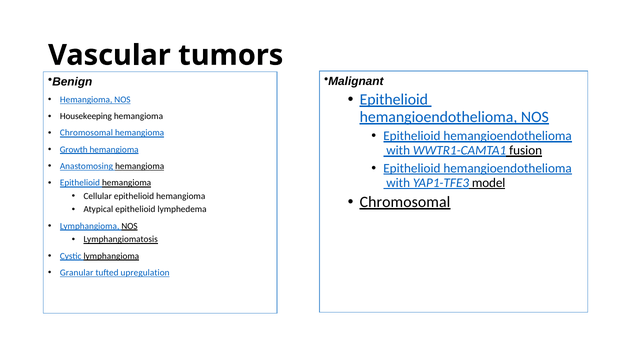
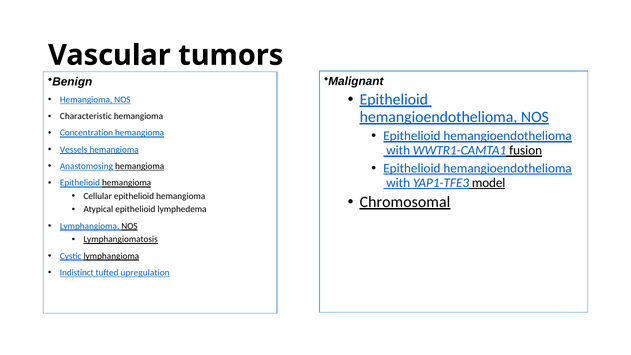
Housekeeping: Housekeeping -> Characteristic (86, 116)
Chromosomal: Chromosomal -> Concentration (86, 133)
Growth: Growth -> Vessels (74, 150)
Granular: Granular -> Indistinct (77, 273)
